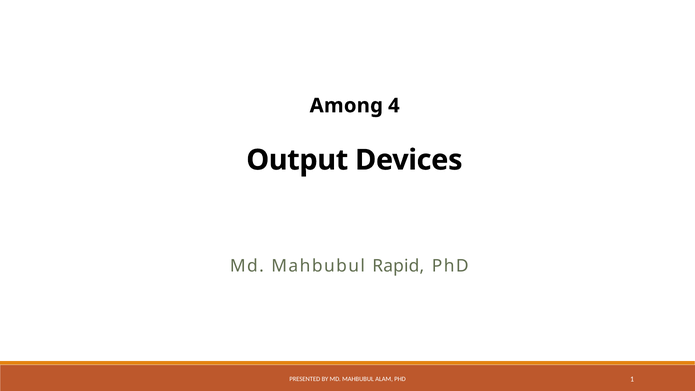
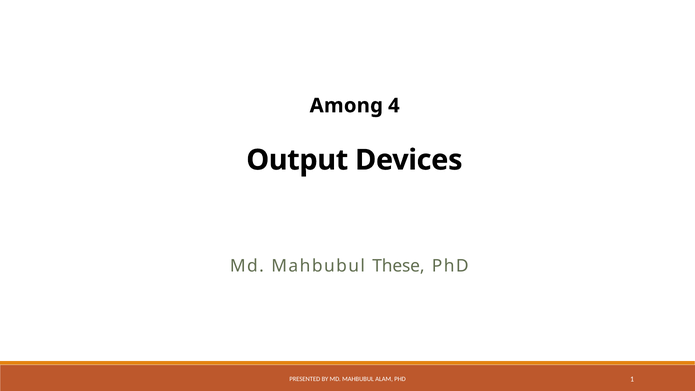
Rapid: Rapid -> These (398, 266)
